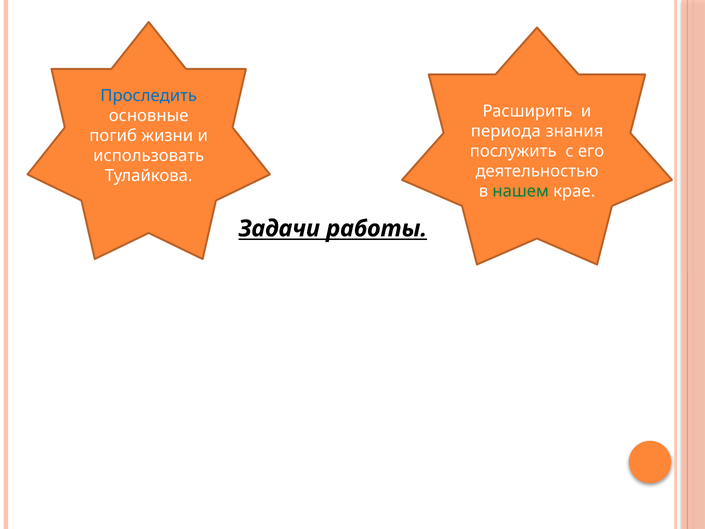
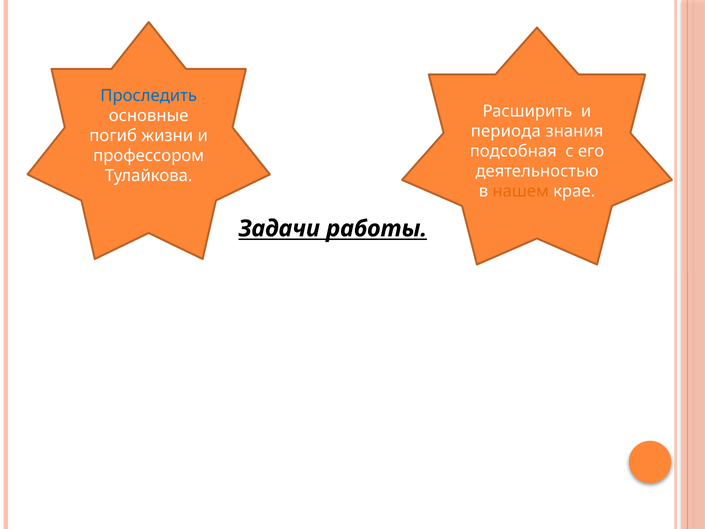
послужить: послужить -> подсобная (513, 151)
использовать: использовать -> профессором (149, 156)
нашем colour: green -> orange (521, 191)
